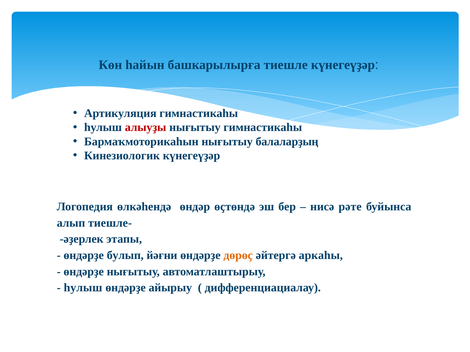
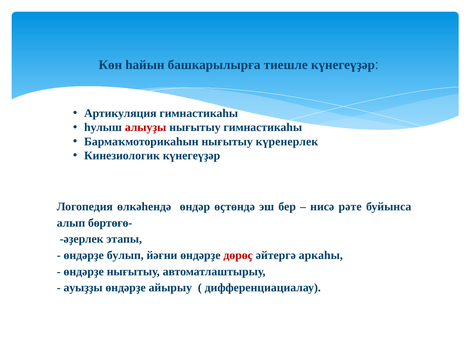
балаларҙың: балаларҙың -> күренерлек (287, 142)
тиешле-: тиешле- -> бөртөғө- (110, 223)
дөрөҫ colour: orange -> red (238, 256)
һулыш: һулыш -> ауыҙҙы (83, 288)
